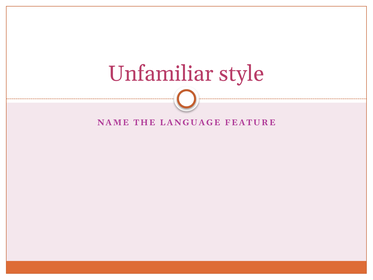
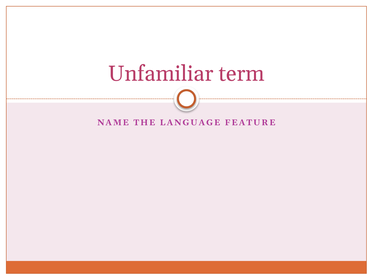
style: style -> term (242, 74)
